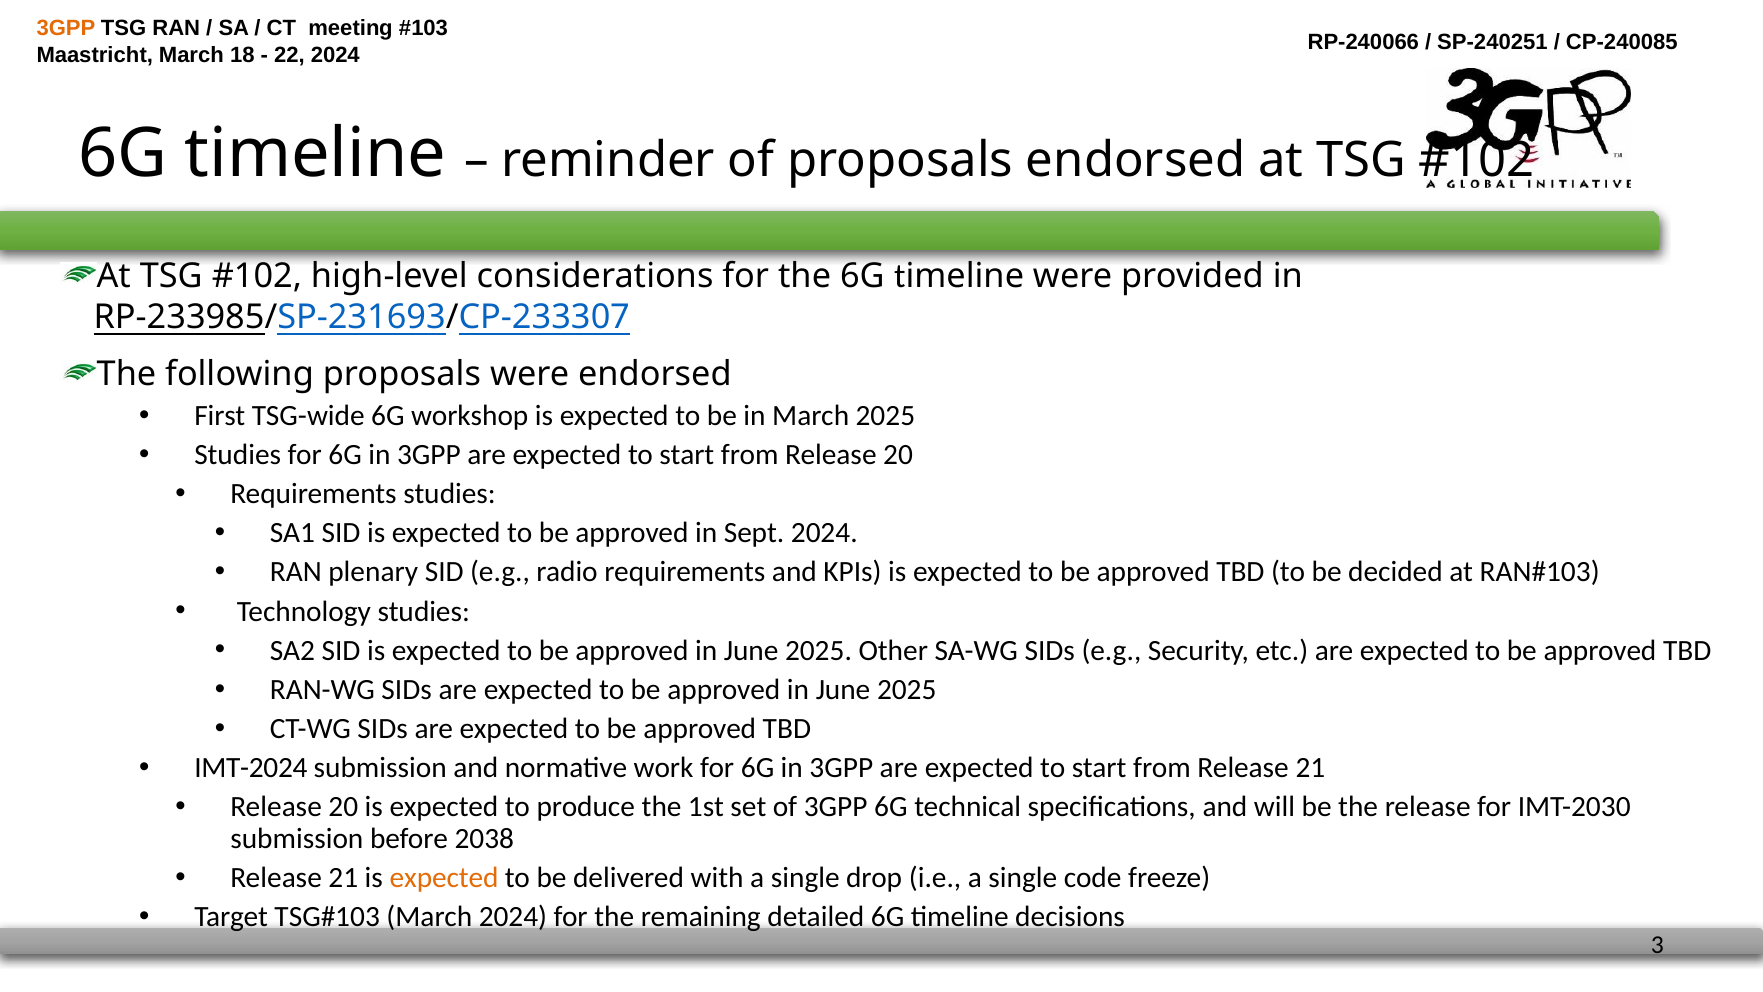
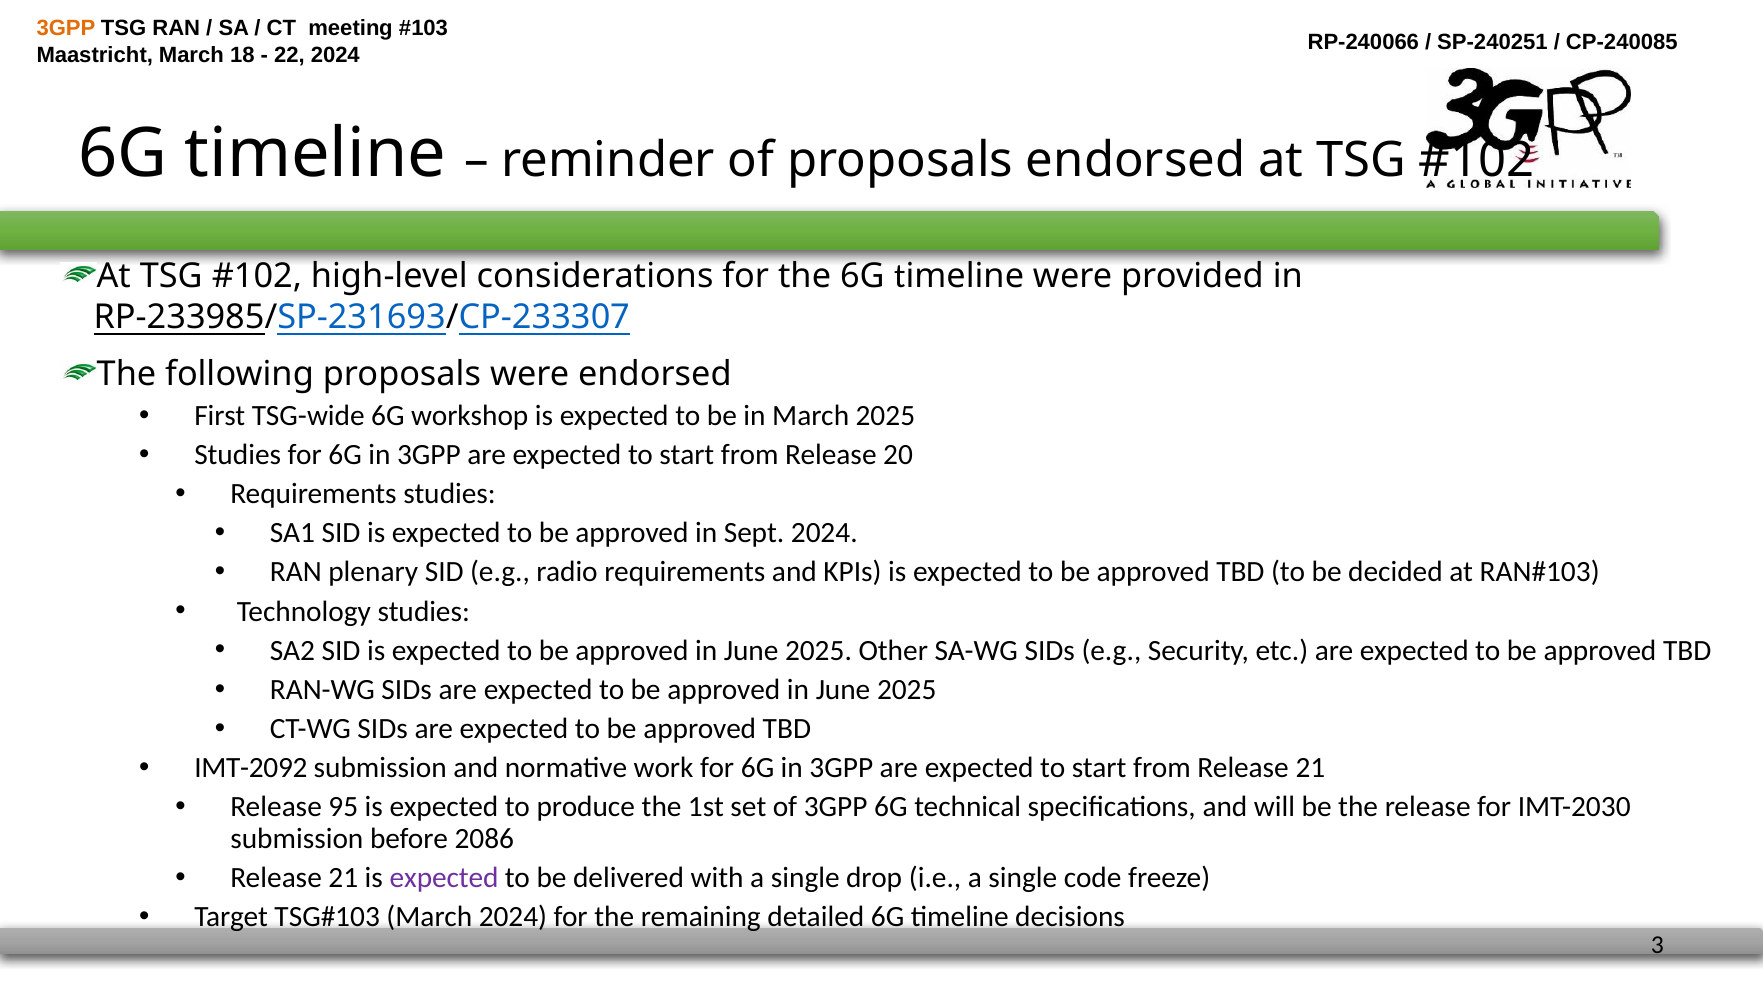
IMT-2024: IMT-2024 -> IMT-2092 (251, 767)
20: 20 -> 95 (343, 807)
2038: 2038 -> 2086 (484, 838)
expected colour: orange -> purple (444, 877)
